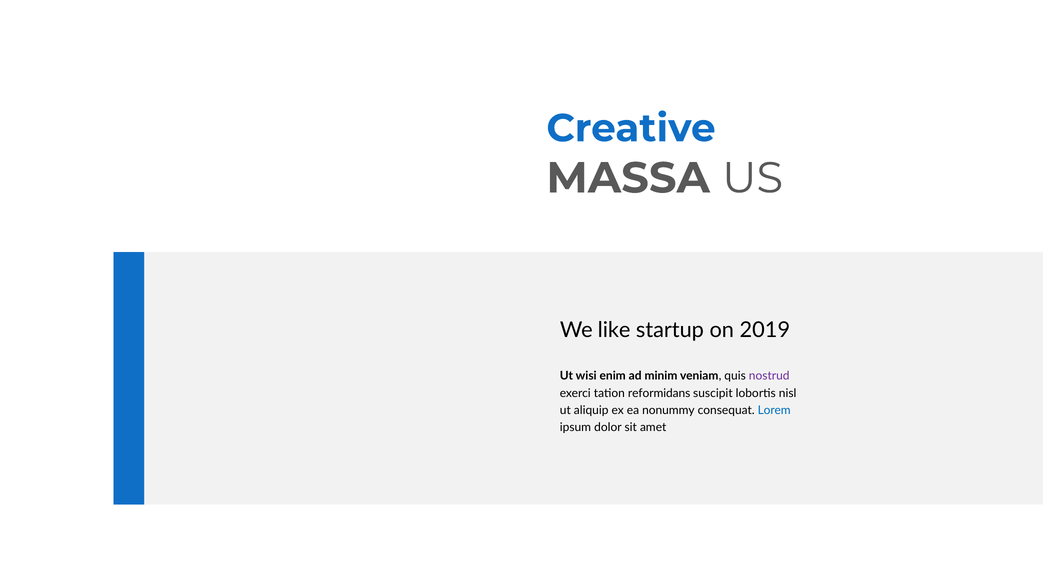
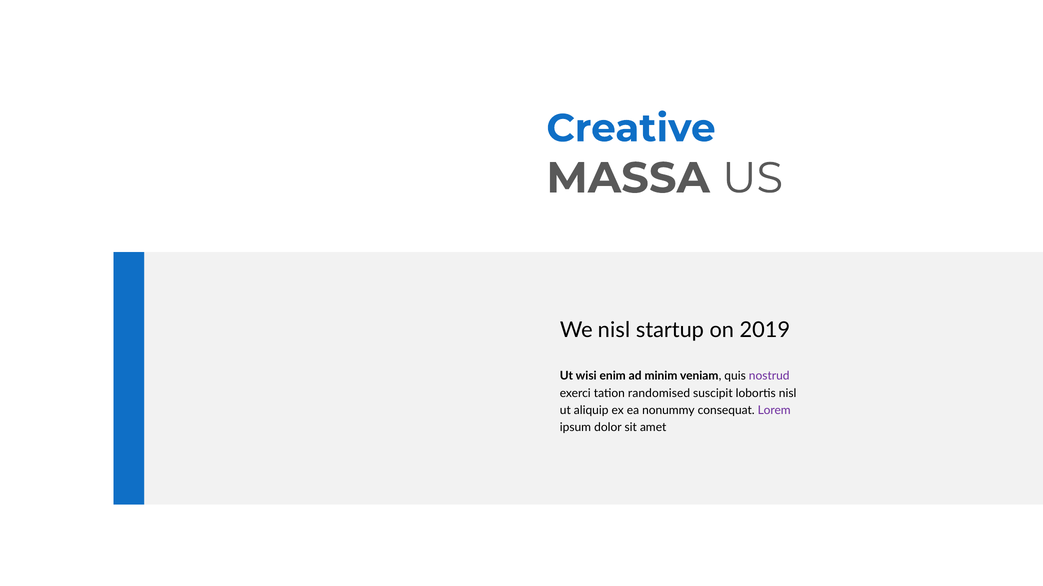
We like: like -> nisl (614, 331)
reformidans: reformidans -> randomised (659, 394)
Lorem colour: blue -> purple (774, 411)
